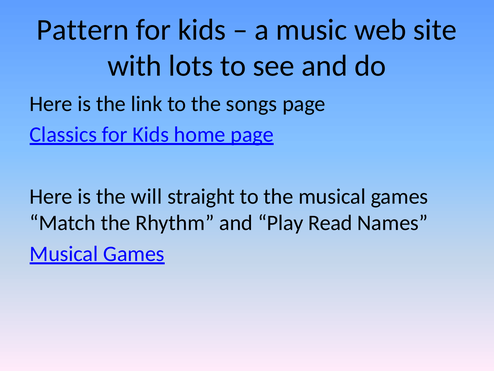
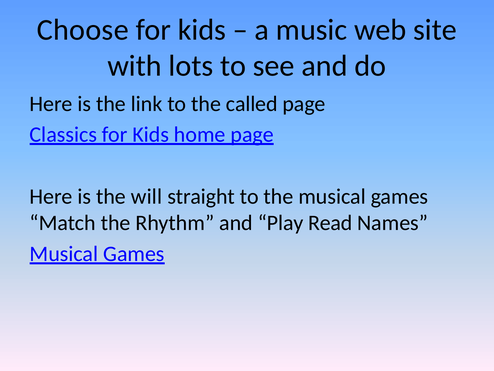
Pattern: Pattern -> Choose (83, 30)
songs: songs -> called (252, 104)
